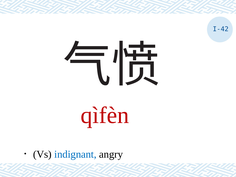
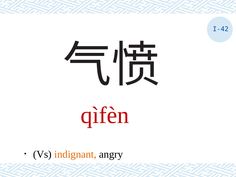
indignant colour: blue -> orange (75, 154)
